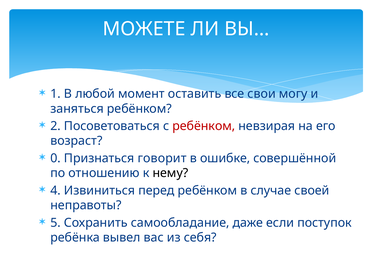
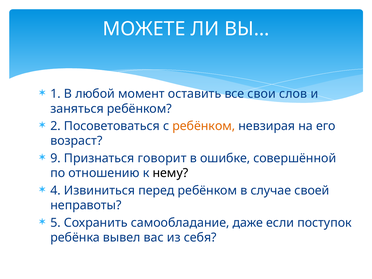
могу: могу -> слов (293, 94)
ребёнком colour: red -> orange (204, 126)
0: 0 -> 9 (56, 158)
